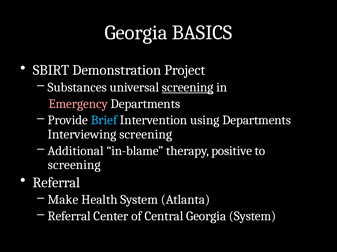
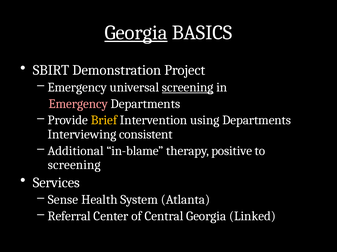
Georgia underline: none -> present (136, 33)
Substances: Substances -> Emergency (77, 87)
Brief colour: light blue -> yellow (104, 121)
Interviewing screening: screening -> consistent (146, 135)
Referral: Referral -> Services (56, 183)
Make: Make -> Sense (63, 200)
Georgia System: System -> Linked (253, 217)
